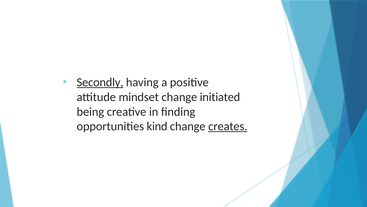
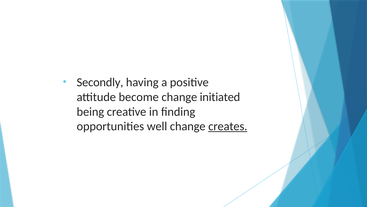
Secondly underline: present -> none (100, 82)
mindset: mindset -> become (139, 97)
kind: kind -> well (157, 126)
